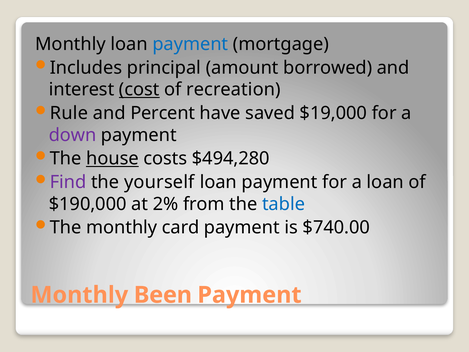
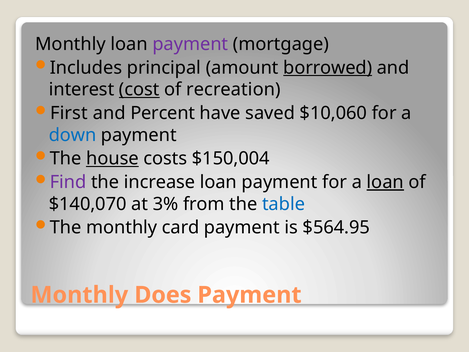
payment colour: blue -> purple (190, 44)
borrowed underline: none -> present (328, 68)
Rule: Rule -> First (69, 113)
$19,000: $19,000 -> $10,060 (333, 113)
down colour: purple -> blue (73, 135)
$494,280: $494,280 -> $150,004 (231, 158)
yourself: yourself -> increase (160, 182)
loan underline: none -> present (385, 182)
$190,000: $190,000 -> $140,070 (88, 204)
2%: 2% -> 3% (166, 204)
$740.00: $740.00 -> $564.95 (336, 227)
Been: Been -> Does (163, 295)
